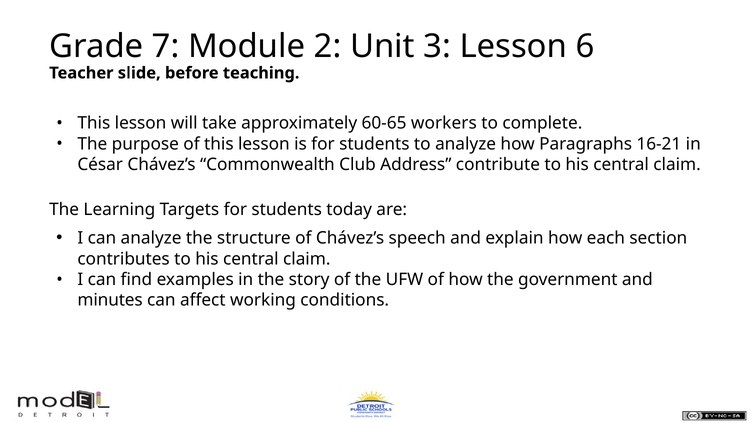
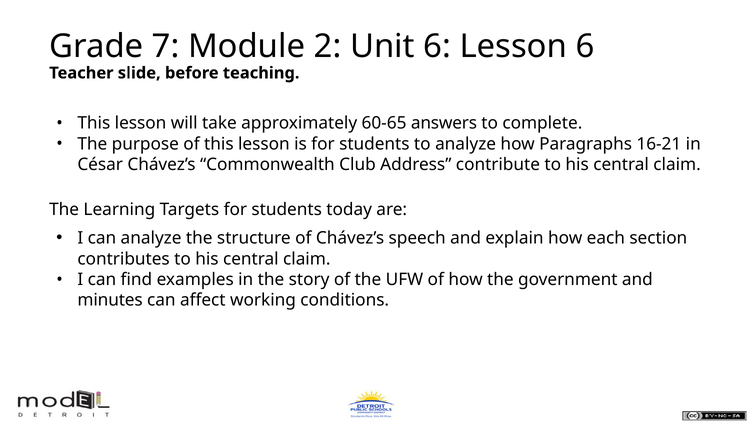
Unit 3: 3 -> 6 (437, 46)
workers: workers -> answers (444, 123)
